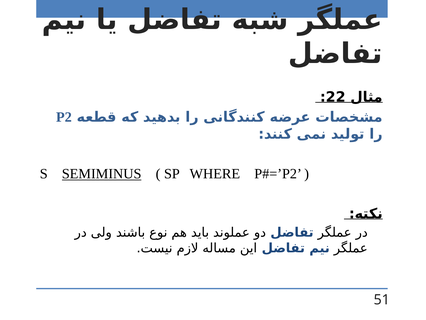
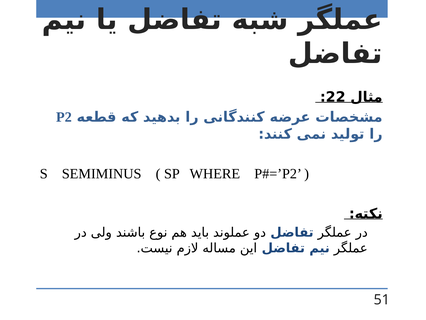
SEMIMINUS underline: present -> none (102, 174)
